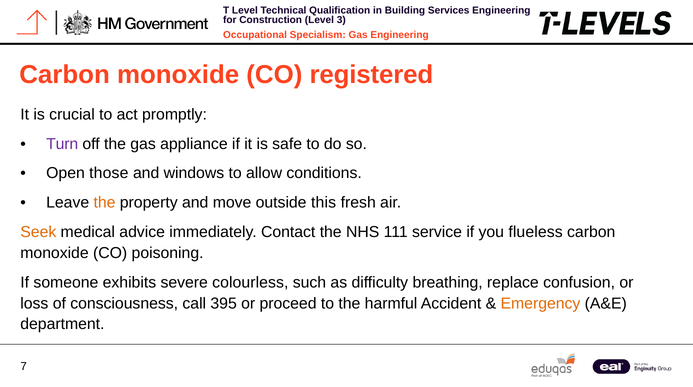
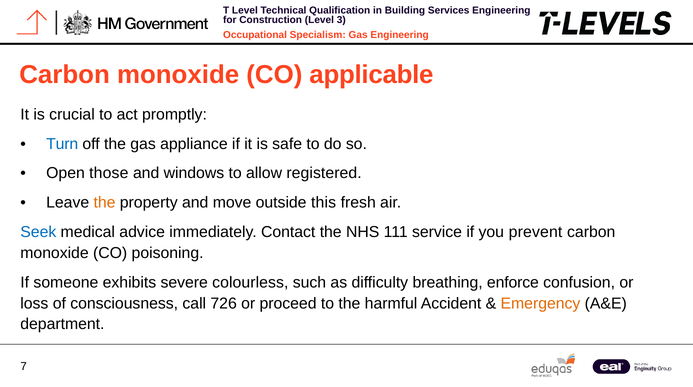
registered: registered -> applicable (371, 75)
Turn colour: purple -> blue (62, 144)
conditions: conditions -> registered (324, 173)
Seek colour: orange -> blue (38, 232)
flueless: flueless -> prevent (536, 232)
replace: replace -> enforce (513, 283)
395: 395 -> 726 (224, 304)
